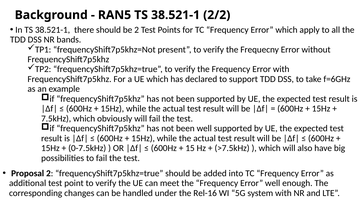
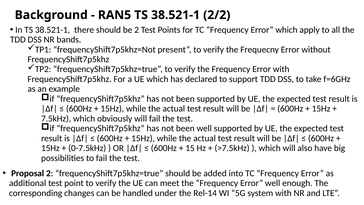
Rel-16: Rel-16 -> Rel-14 (205, 193)
